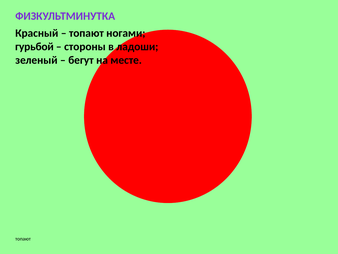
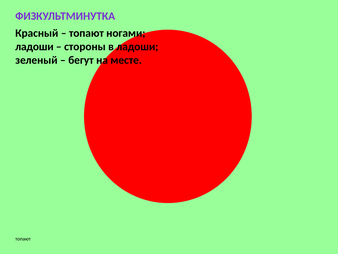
гурьбой: гурьбой -> ладоши (34, 47)
